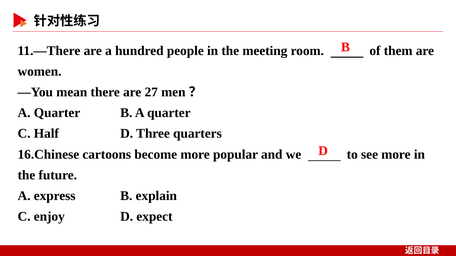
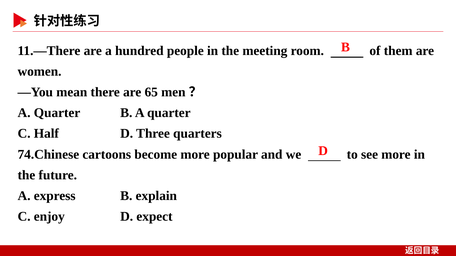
27: 27 -> 65 (151, 92)
16.Chinese: 16.Chinese -> 74.Chinese (48, 155)
